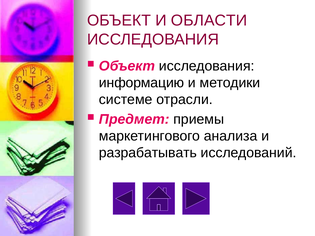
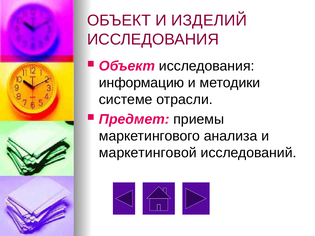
ОБЛАСТИ: ОБЛАСТИ -> ИЗДЕЛИЙ (209, 21)
разрабатывать: разрабатывать -> маркетинговой (148, 153)
